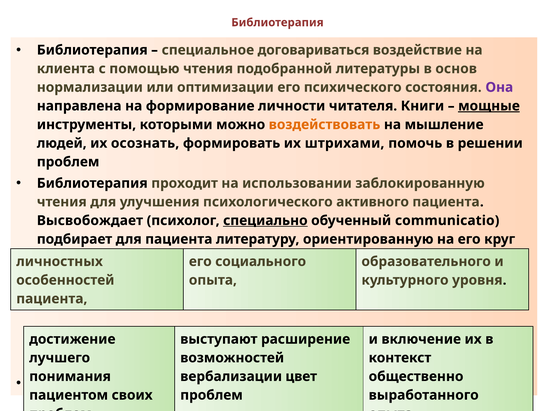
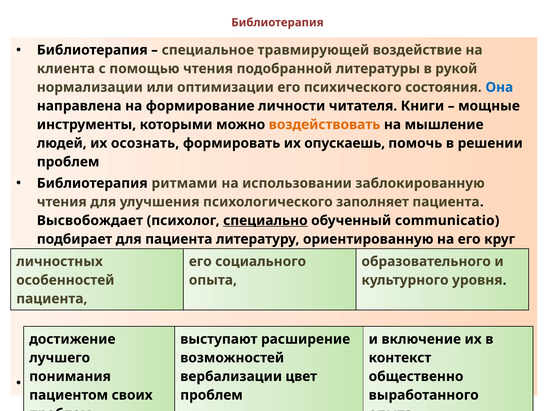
договариваться: договариваться -> травмирующей (313, 50)
основ: основ -> рукой (456, 69)
Она colour: purple -> blue (499, 87)
мощные underline: present -> none (489, 106)
штрихами: штрихами -> опускаешь (345, 143)
проходит: проходит -> ритмами (184, 183)
активного: активного -> заполняет (373, 202)
